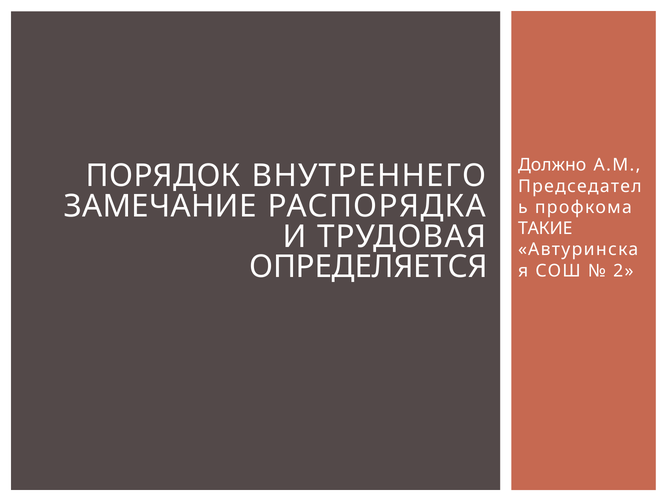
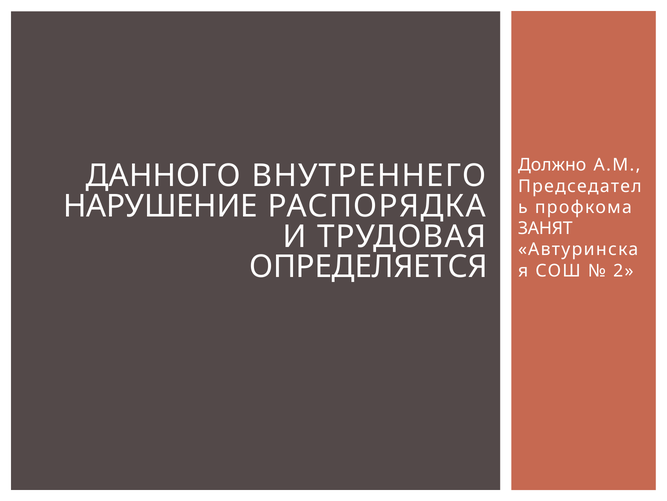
ПОРЯДОК: ПОРЯДОК -> ДАННОГО (163, 176)
ЗАМЕЧАНИЕ: ЗАМЕЧАНИЕ -> НАРУШЕНИЕ (160, 206)
ТАКИЕ: ТАКИЕ -> ЗАНЯТ (545, 228)
